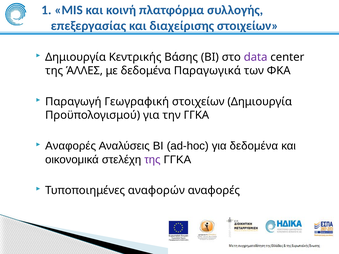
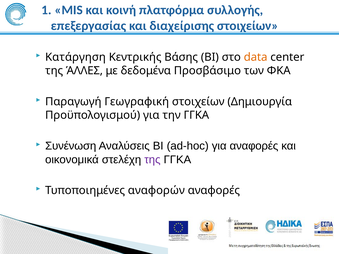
Δημιουργία: Δημιουργία -> Κατάργηση (75, 57)
data colour: purple -> orange (256, 57)
Παραγωγικά: Παραγωγικά -> Προσβάσιμο (207, 71)
Αναφορές: Αναφορές -> Συνένωση (71, 146)
για δεδομένα: δεδομένα -> αναφορές (254, 146)
